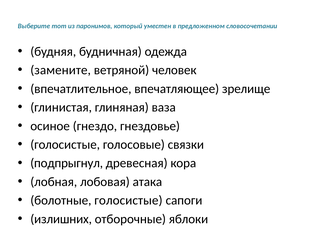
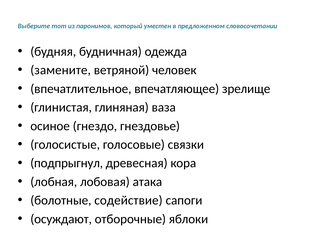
болотные голосистые: голосистые -> содействие (128, 200)
излишних: излишних -> осуждают (61, 219)
